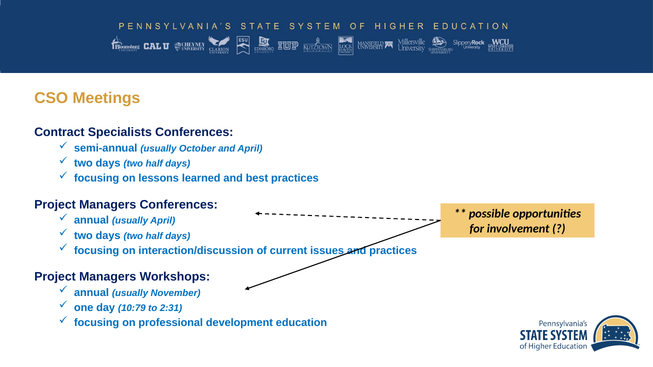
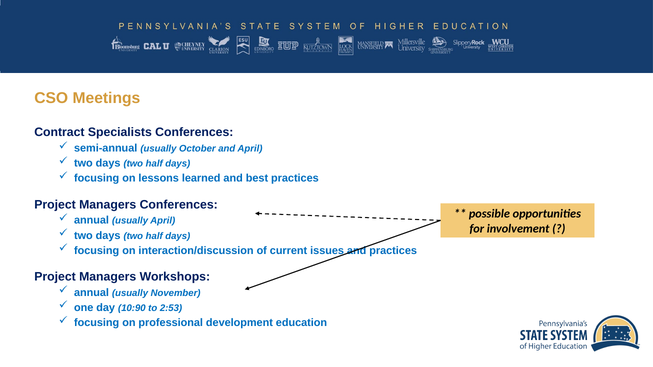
10:79: 10:79 -> 10:90 (132, 308)
2:31: 2:31 -> 2:53 (171, 308)
